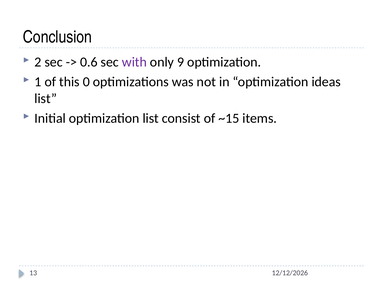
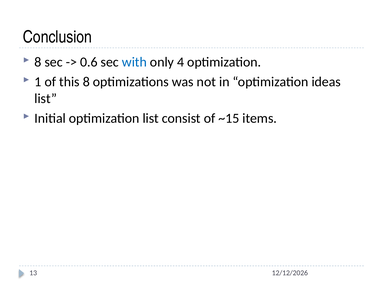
2: 2 -> 8 (38, 62)
with colour: purple -> blue (134, 62)
9: 9 -> 4 (181, 62)
this 0: 0 -> 8 (86, 82)
